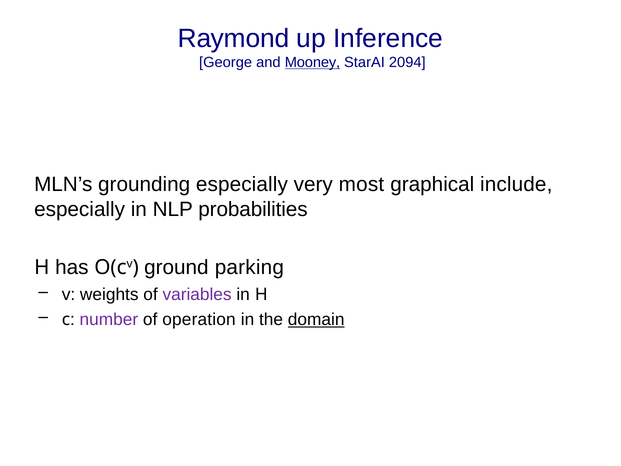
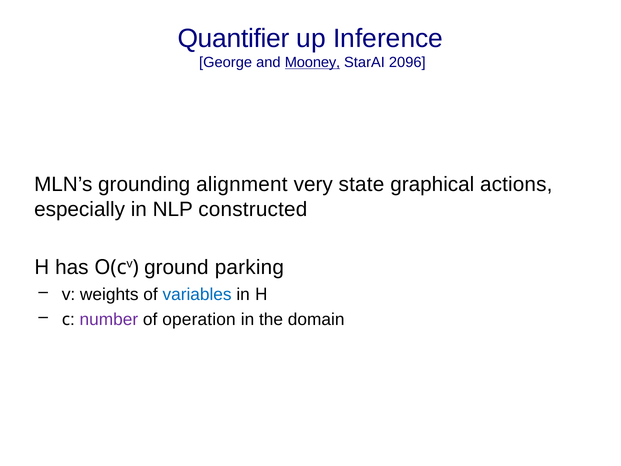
Raymond: Raymond -> Quantifier (234, 39)
2094: 2094 -> 2096 (407, 62)
grounding especially: especially -> alignment (242, 184)
most: most -> state (361, 184)
include: include -> actions (516, 184)
probabilities: probabilities -> constructed (253, 209)
variables colour: purple -> blue (197, 294)
domain underline: present -> none (316, 319)
